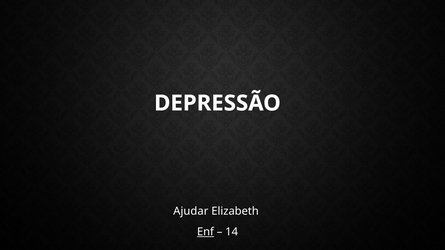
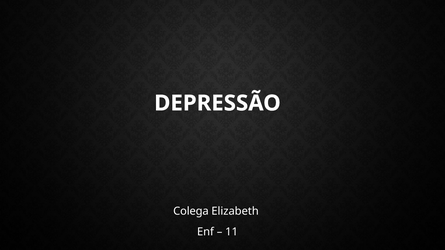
Ajudar: Ajudar -> Colega (191, 211)
Enf underline: present -> none (205, 232)
14: 14 -> 11 (232, 232)
